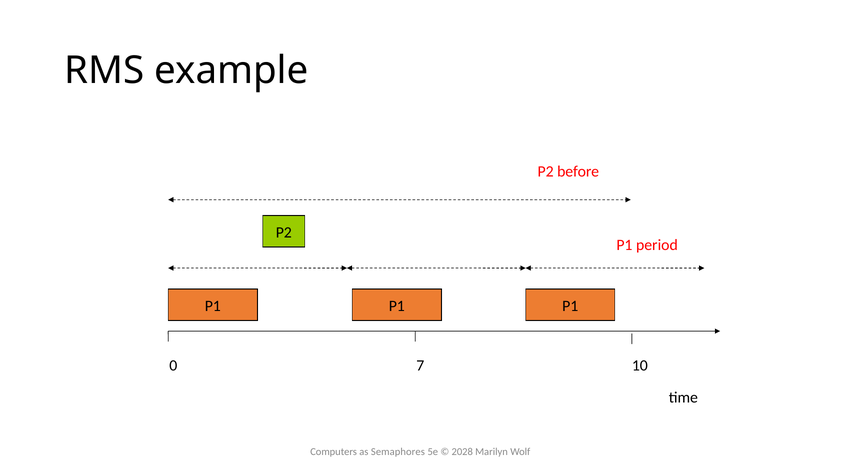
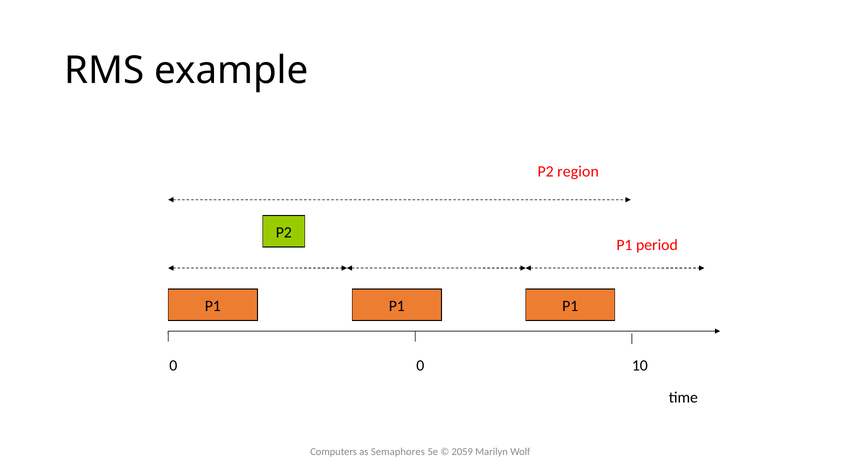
before: before -> region (578, 171)
0 7: 7 -> 0 (420, 366)
2028: 2028 -> 2059 (462, 452)
